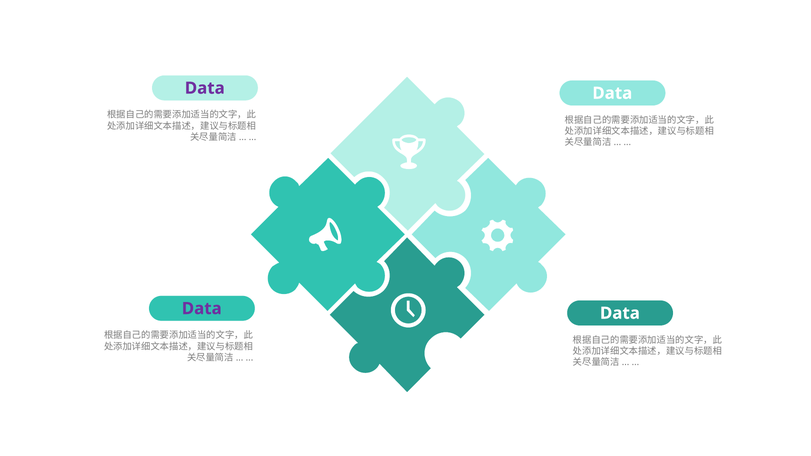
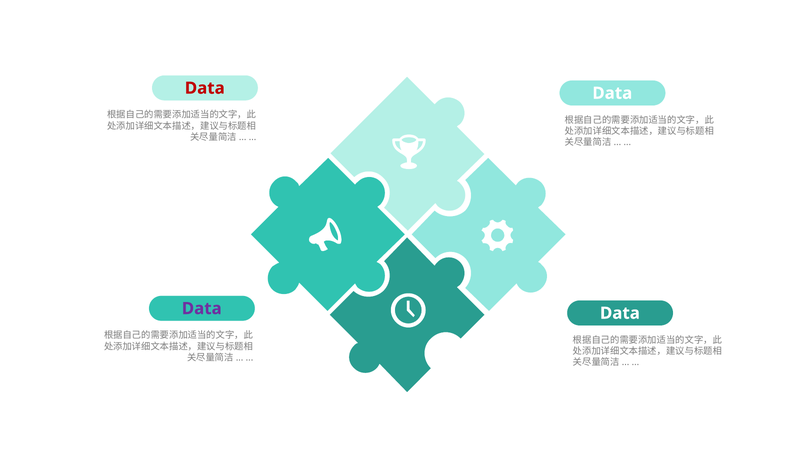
Data colour: purple -> red (205, 88)
